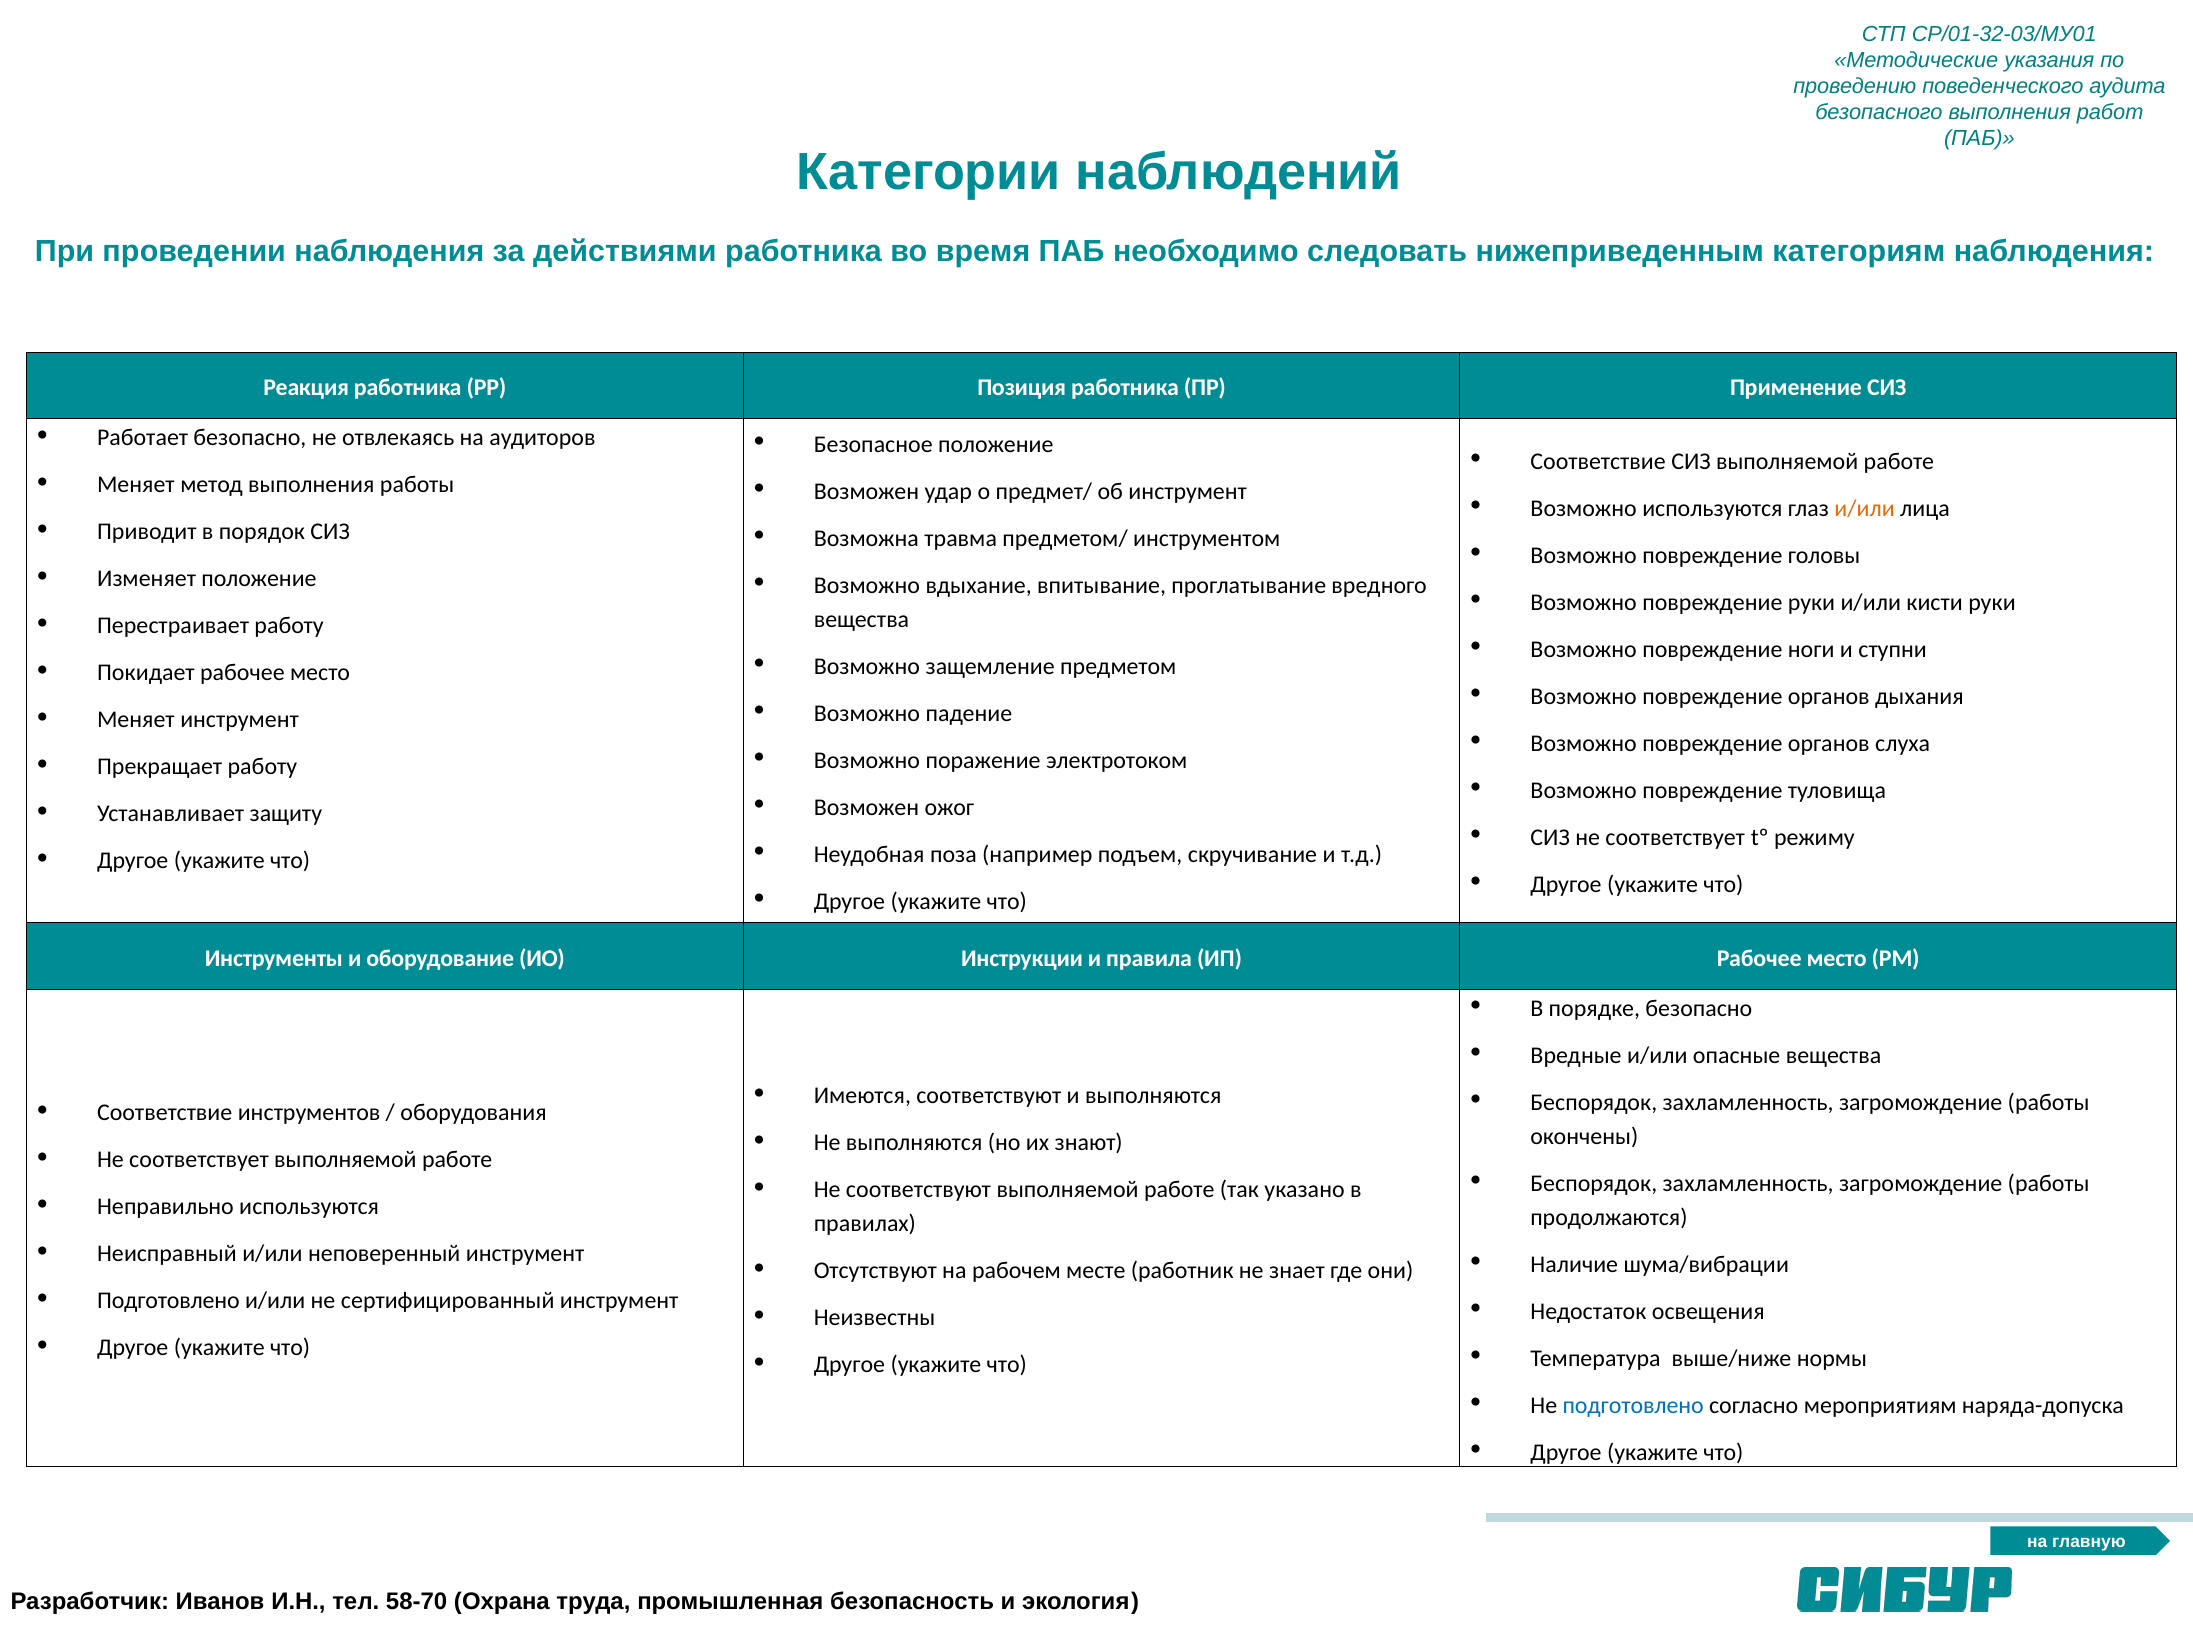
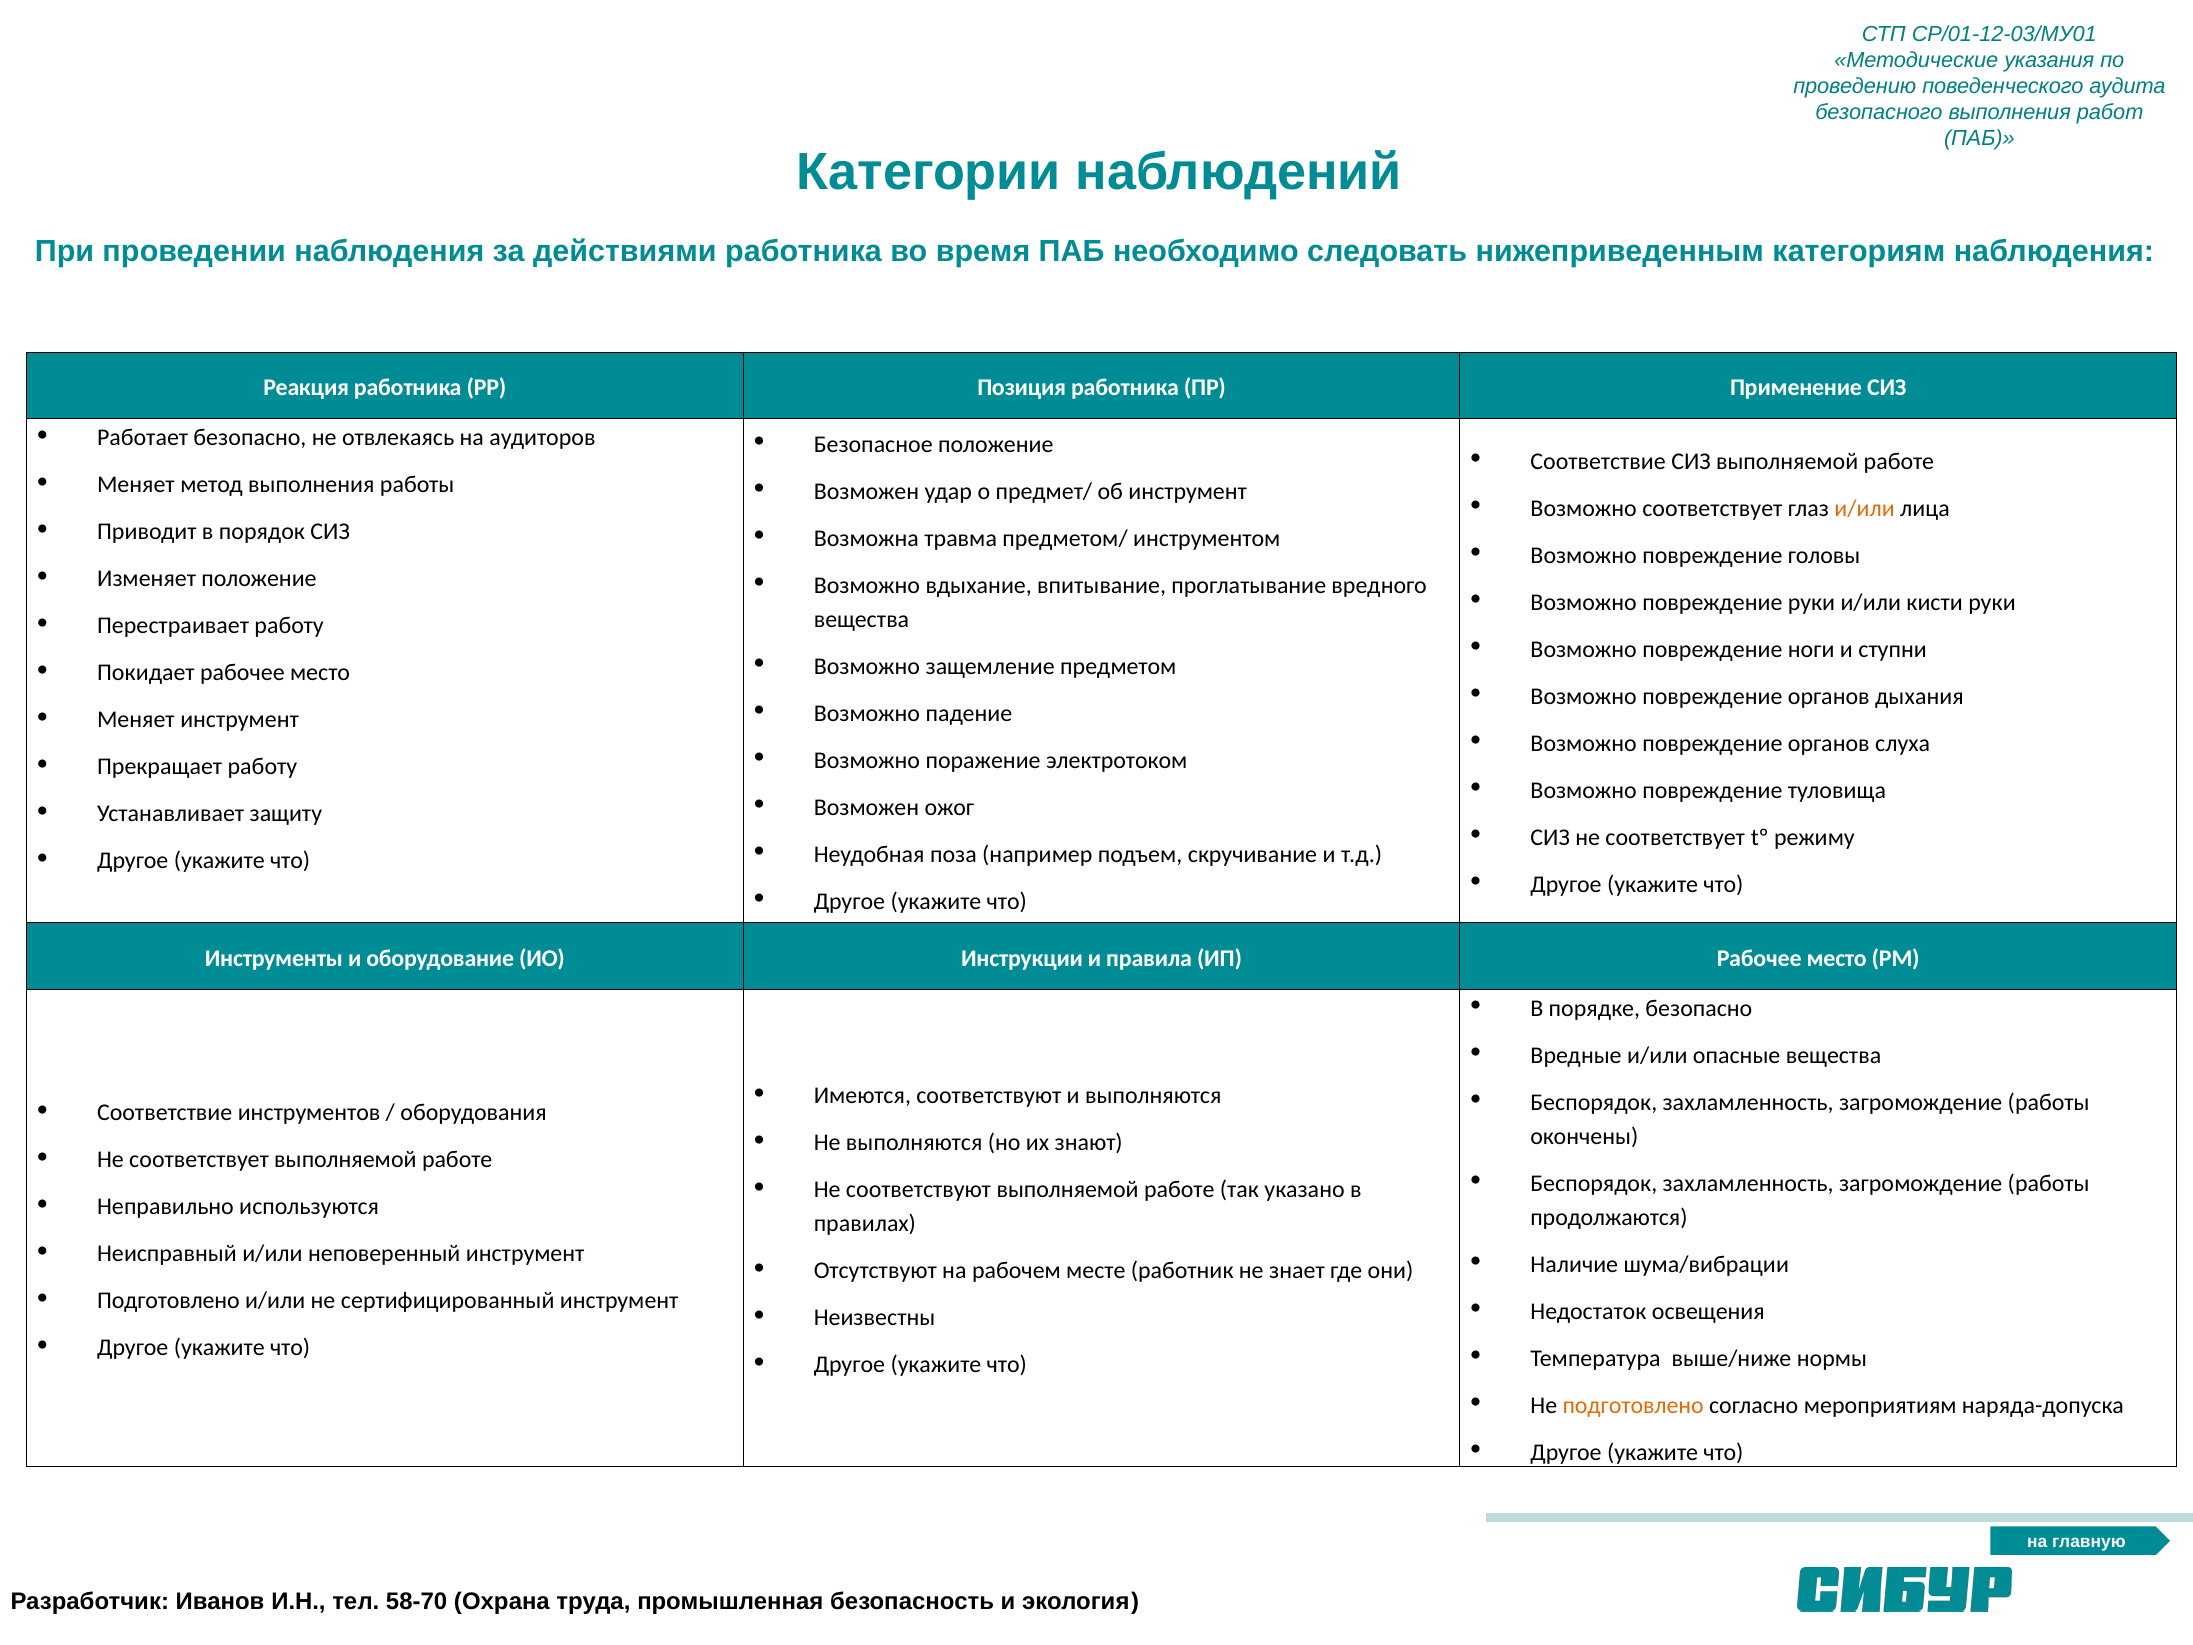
СР/01-32-03/МУ01: СР/01-32-03/МУ01 -> СР/01-12-03/МУ01 (2004, 34)
Возможно используются: используются -> соответствует (1712, 508)
подготовлено colour: blue -> orange (1633, 1405)
